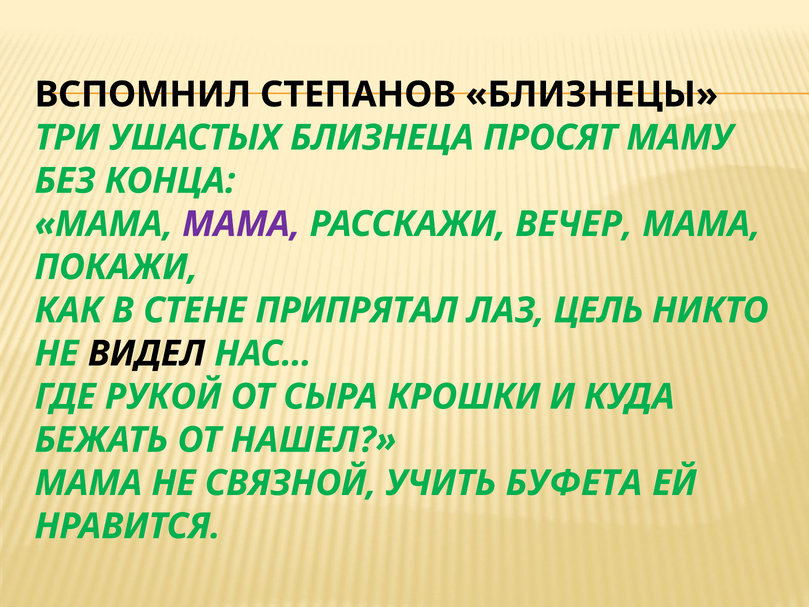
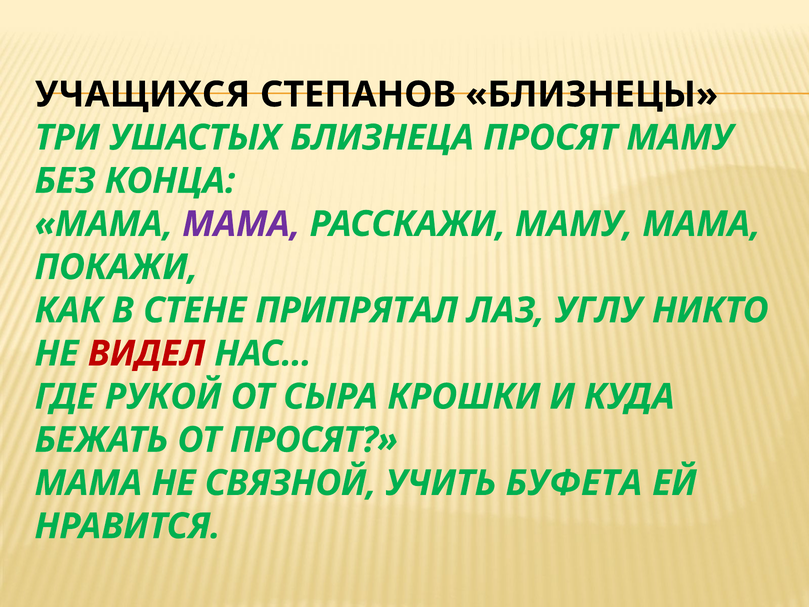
ВСПОМНИЛ: ВСПОМНИЛ -> УЧАЩИХСЯ (143, 95)
РАССКАЖИ ВЕЧЕР: ВЕЧЕР -> МАМУ (574, 224)
ЦЕЛЬ: ЦЕЛЬ -> УГЛУ (598, 310)
ВИДЕЛ colour: black -> red (146, 353)
ОТ НАШЕЛ: НАШЕЛ -> ПРОСЯТ (314, 440)
